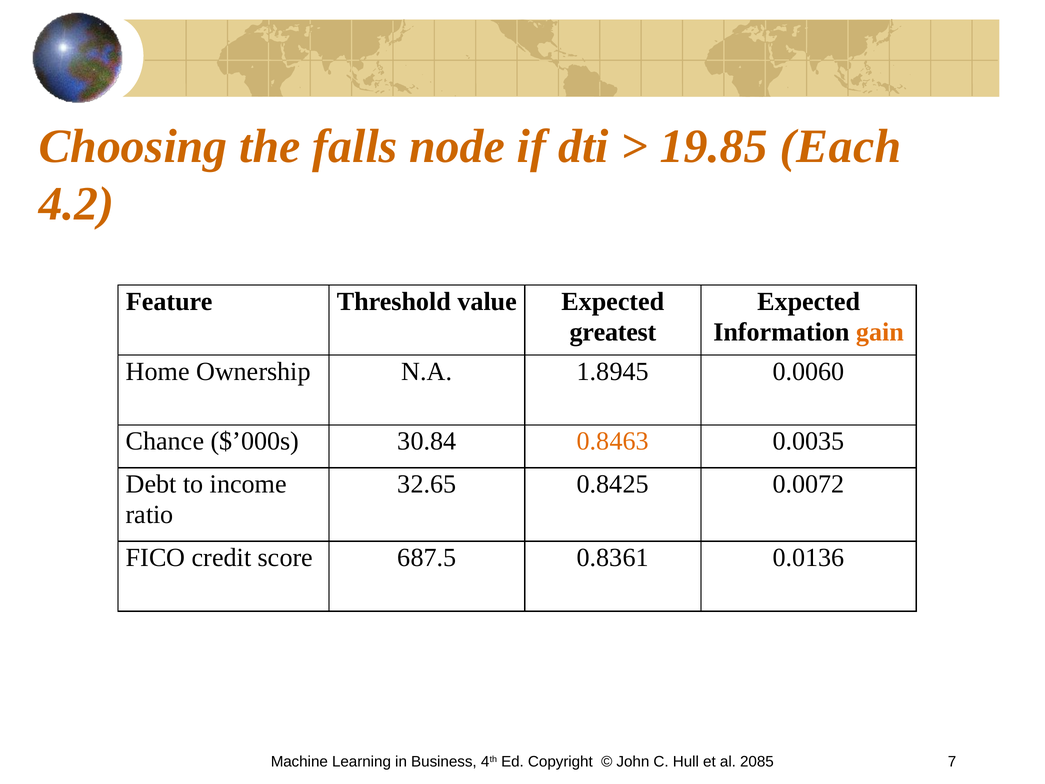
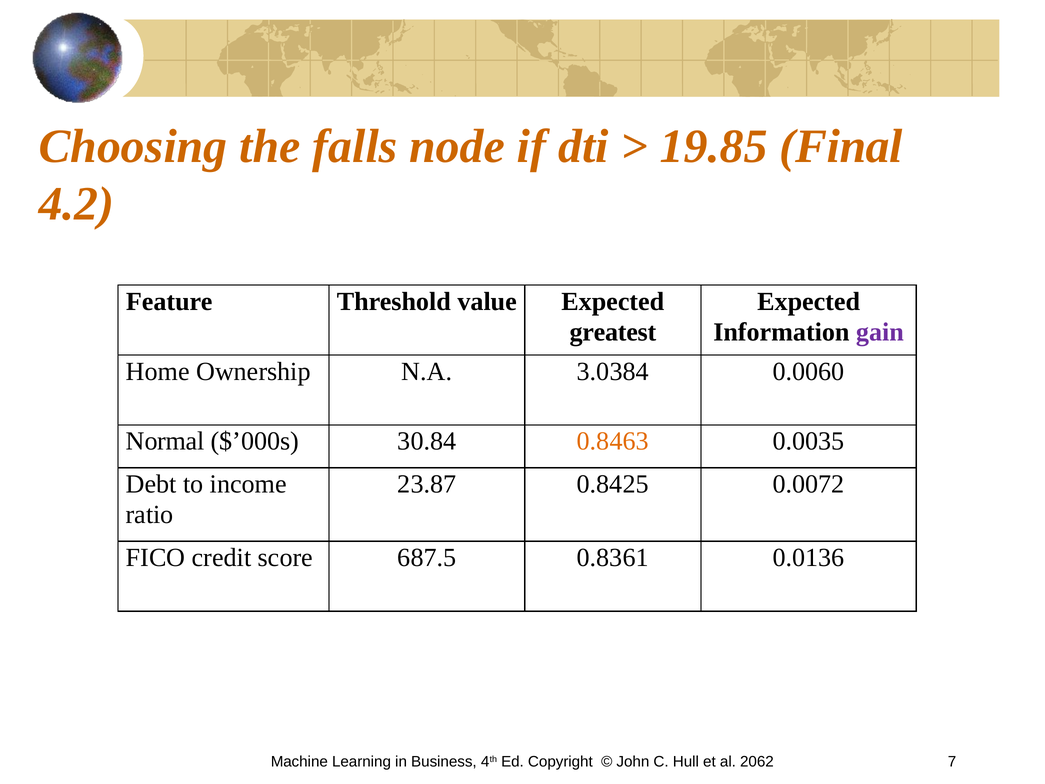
Each: Each -> Final (841, 146)
gain colour: orange -> purple (880, 332)
1.8945: 1.8945 -> 3.0384 (613, 371)
Chance: Chance -> Normal (165, 441)
32.65: 32.65 -> 23.87 (427, 484)
2085: 2085 -> 2062 (757, 762)
